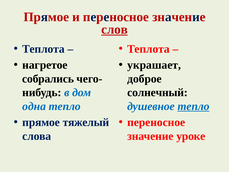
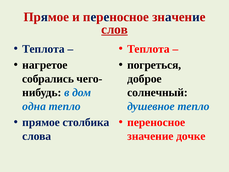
украшает: украшает -> погреться (154, 65)
тепло underline: present -> none (193, 106)
тяжелый: тяжелый -> столбика (86, 122)
уроке: уроке -> дочке (191, 136)
